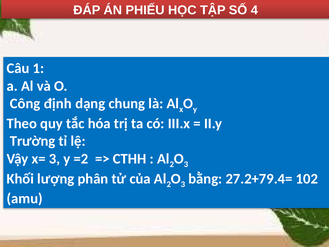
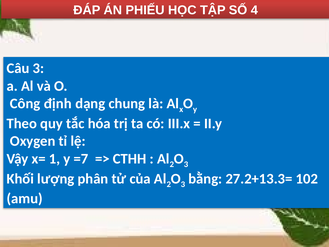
Câu 1: 1 -> 3 (38, 68)
Trường: Trường -> Oxygen (33, 141)
x= 3: 3 -> 1 (55, 159)
=2: =2 -> =7 (81, 159)
27.2+79.4=: 27.2+79.4= -> 27.2+13.3= (259, 178)
